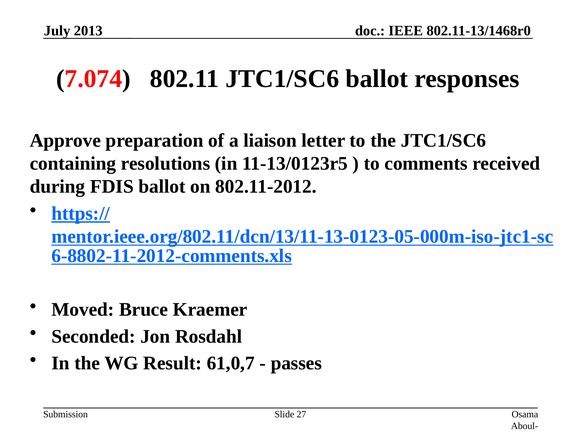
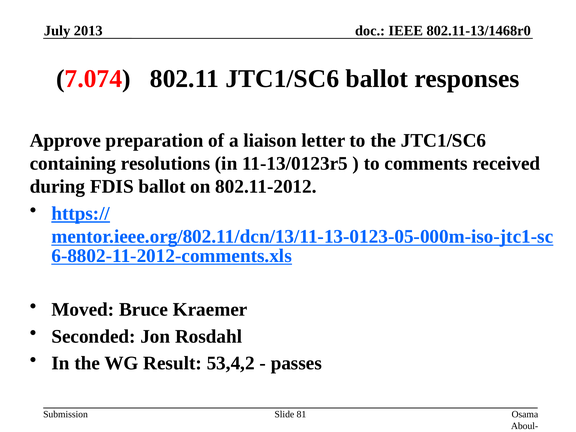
61,0,7: 61,0,7 -> 53,4,2 (231, 363)
27: 27 -> 81 (301, 414)
